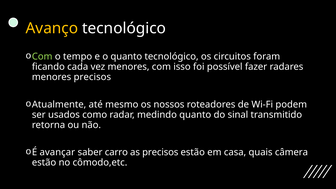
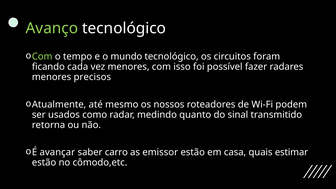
Avanço colour: yellow -> light green (52, 28)
o quanto: quanto -> mundo (126, 57)
as precisos: precisos -> emissor (160, 152)
câmera: câmera -> estimar (291, 152)
